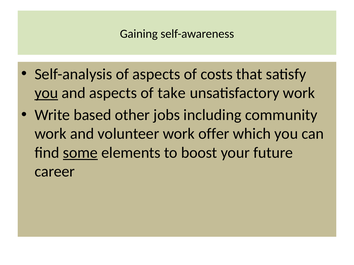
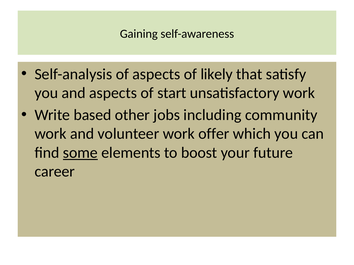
costs: costs -> likely (217, 74)
you underline: present -> none (46, 93)
take: take -> start (172, 93)
